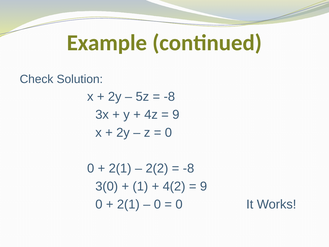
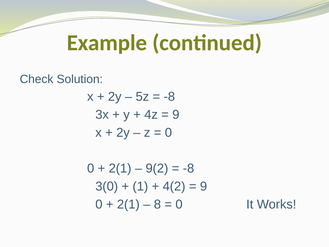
2(2: 2(2 -> 9(2 (157, 168)
0: 0 -> 8 (157, 204)
